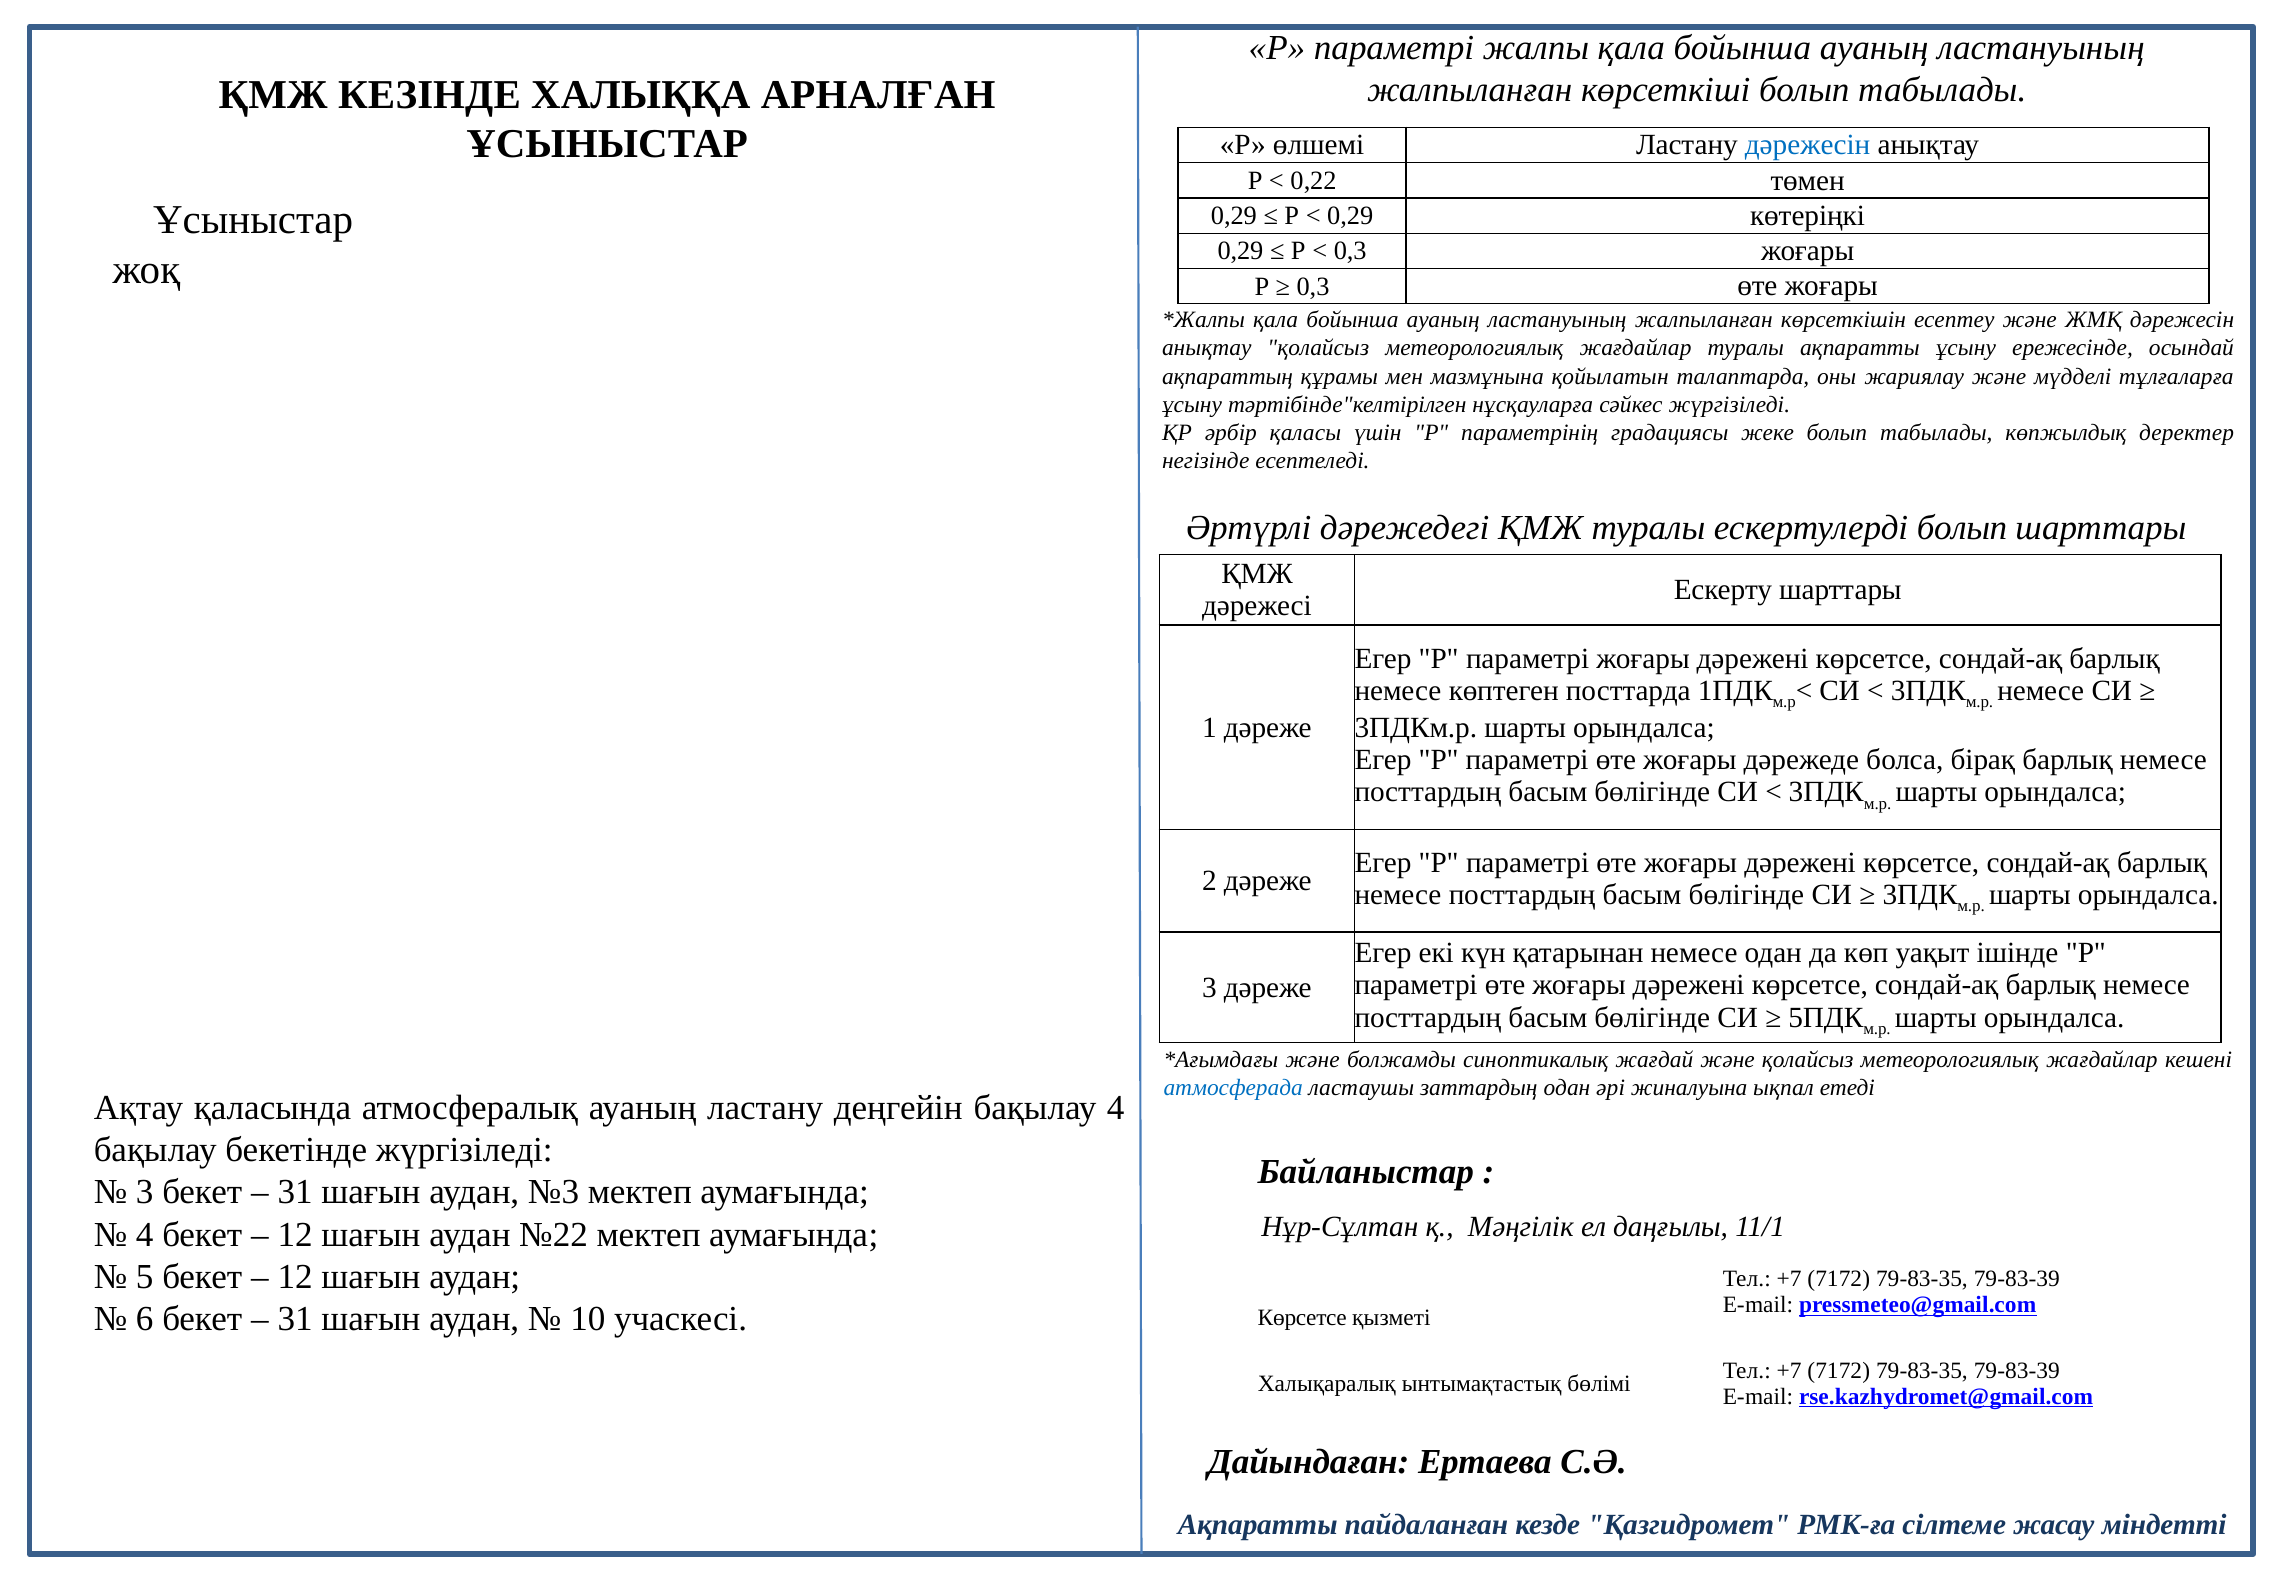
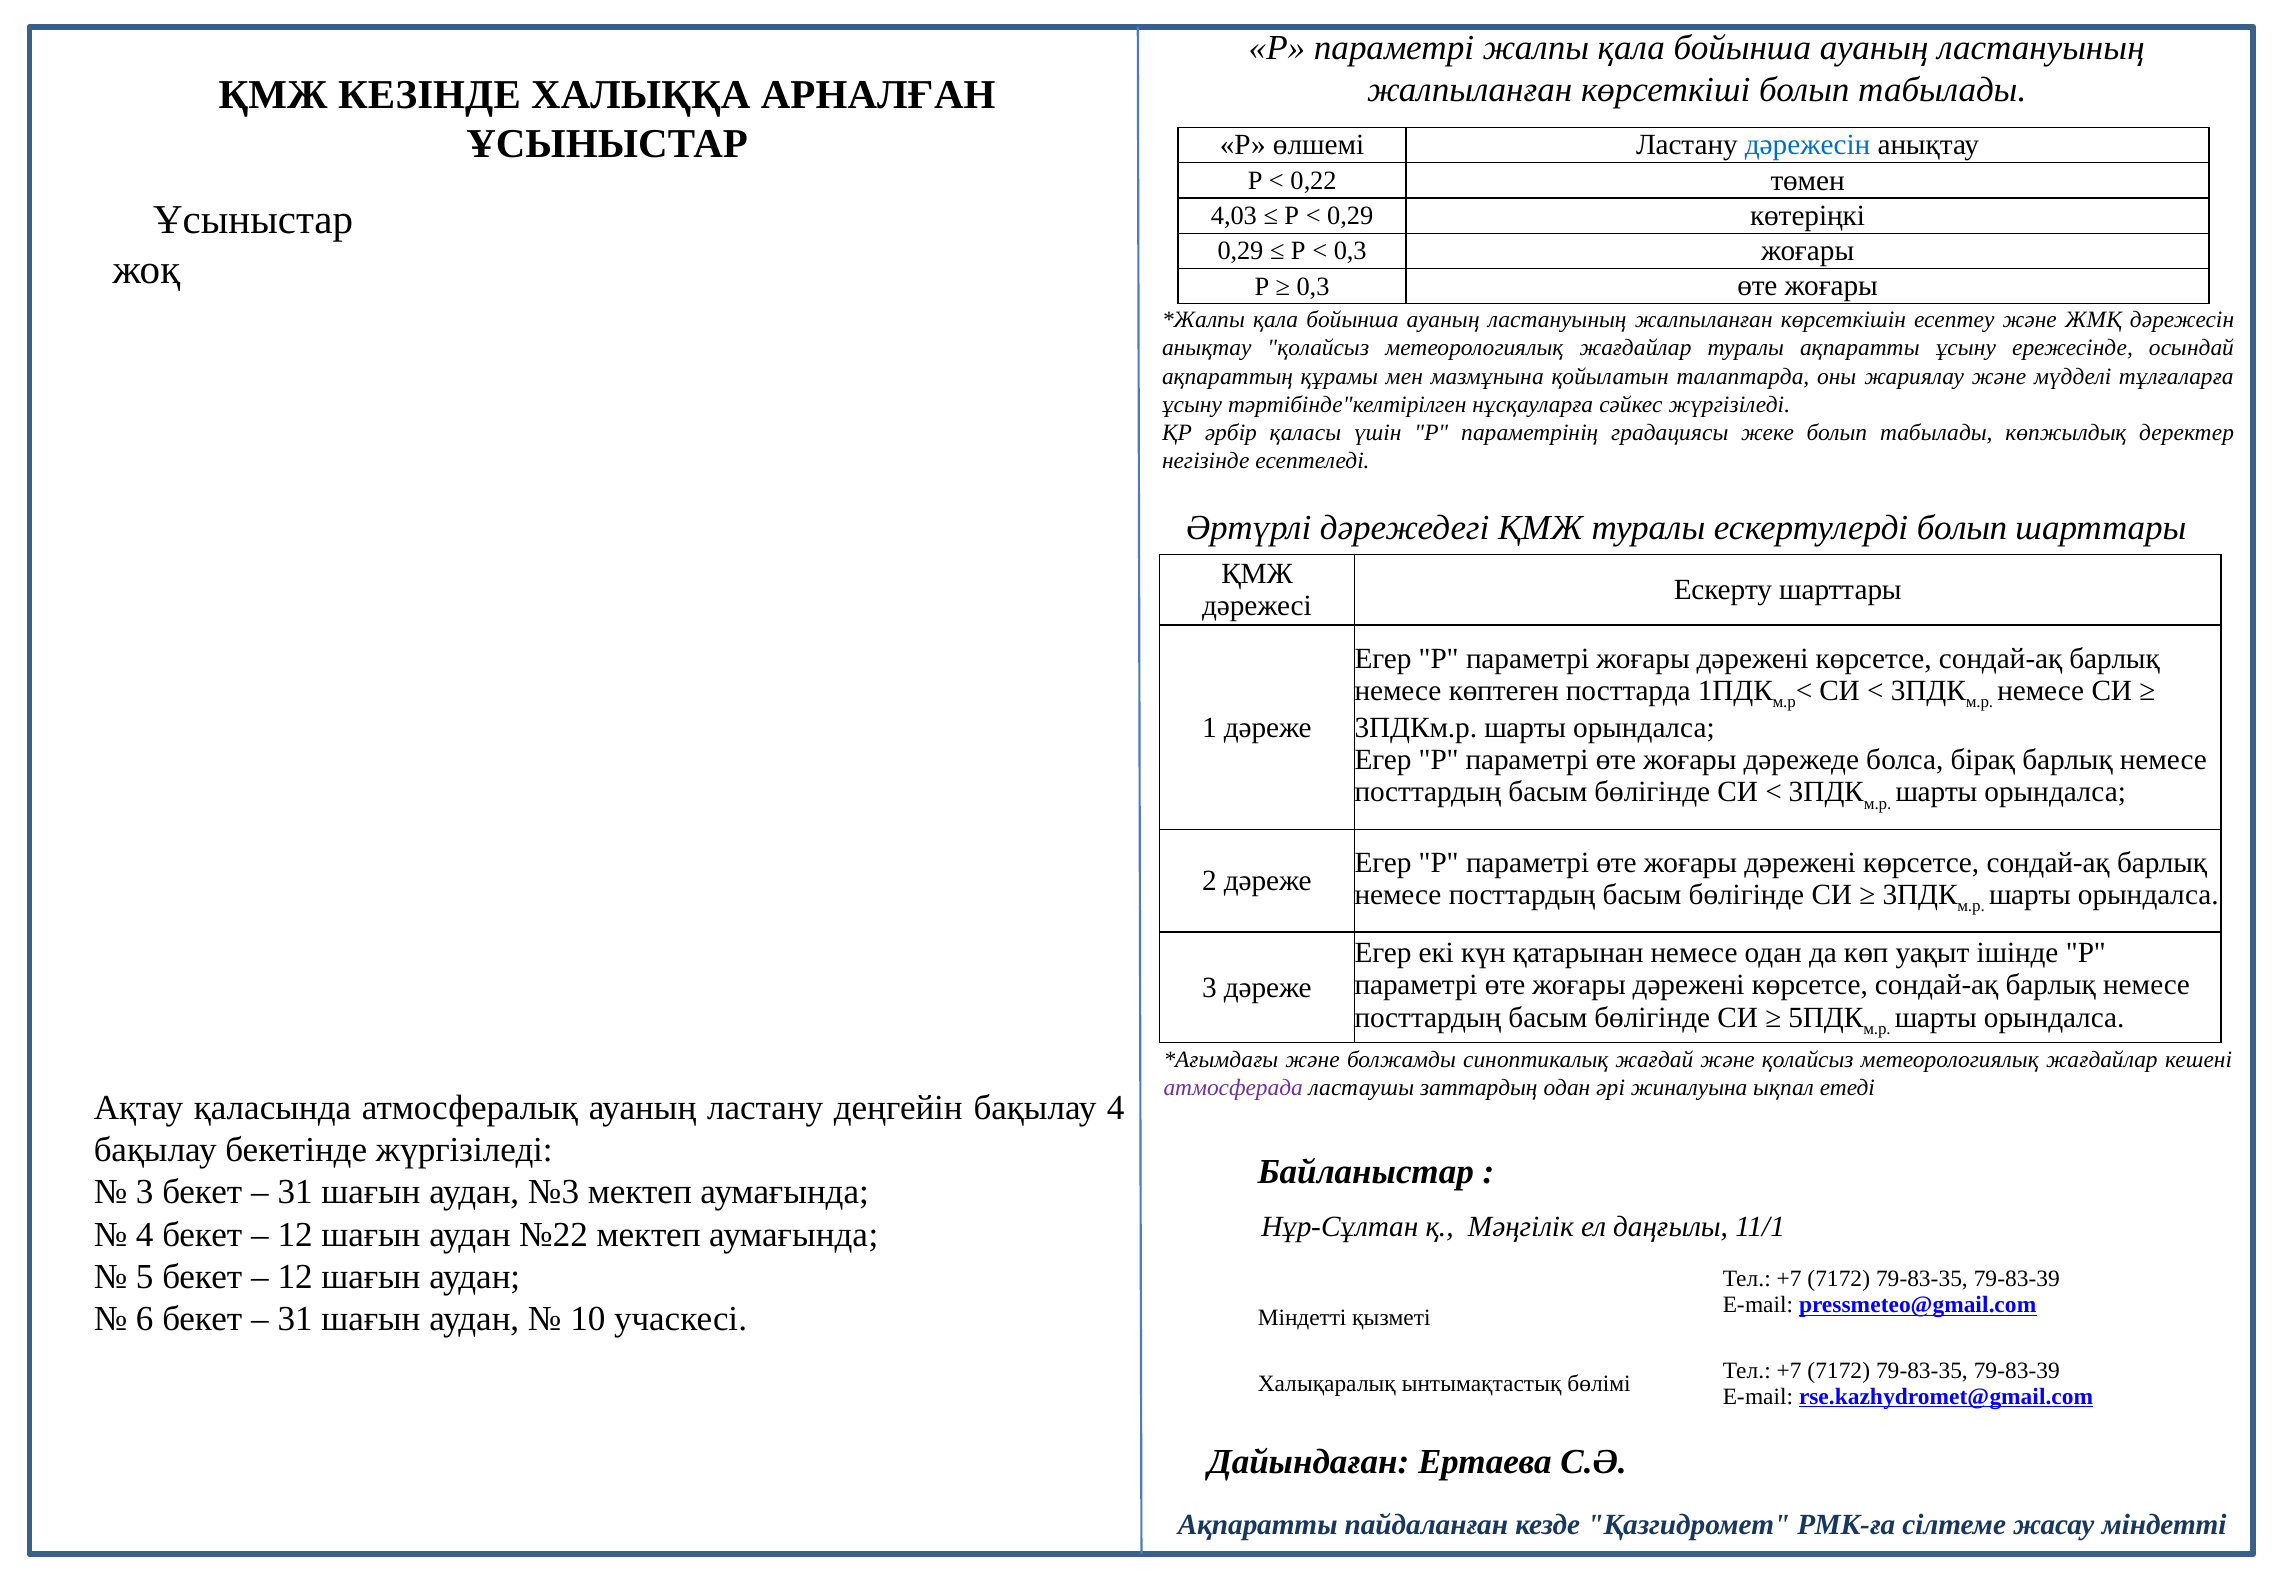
0,29: 0,29 -> 4,03 (1234, 216)
атмосферада colour: blue -> purple (1233, 1088)
Көрсетсе: Көрсетсе -> Міндетті (1302, 1318)
